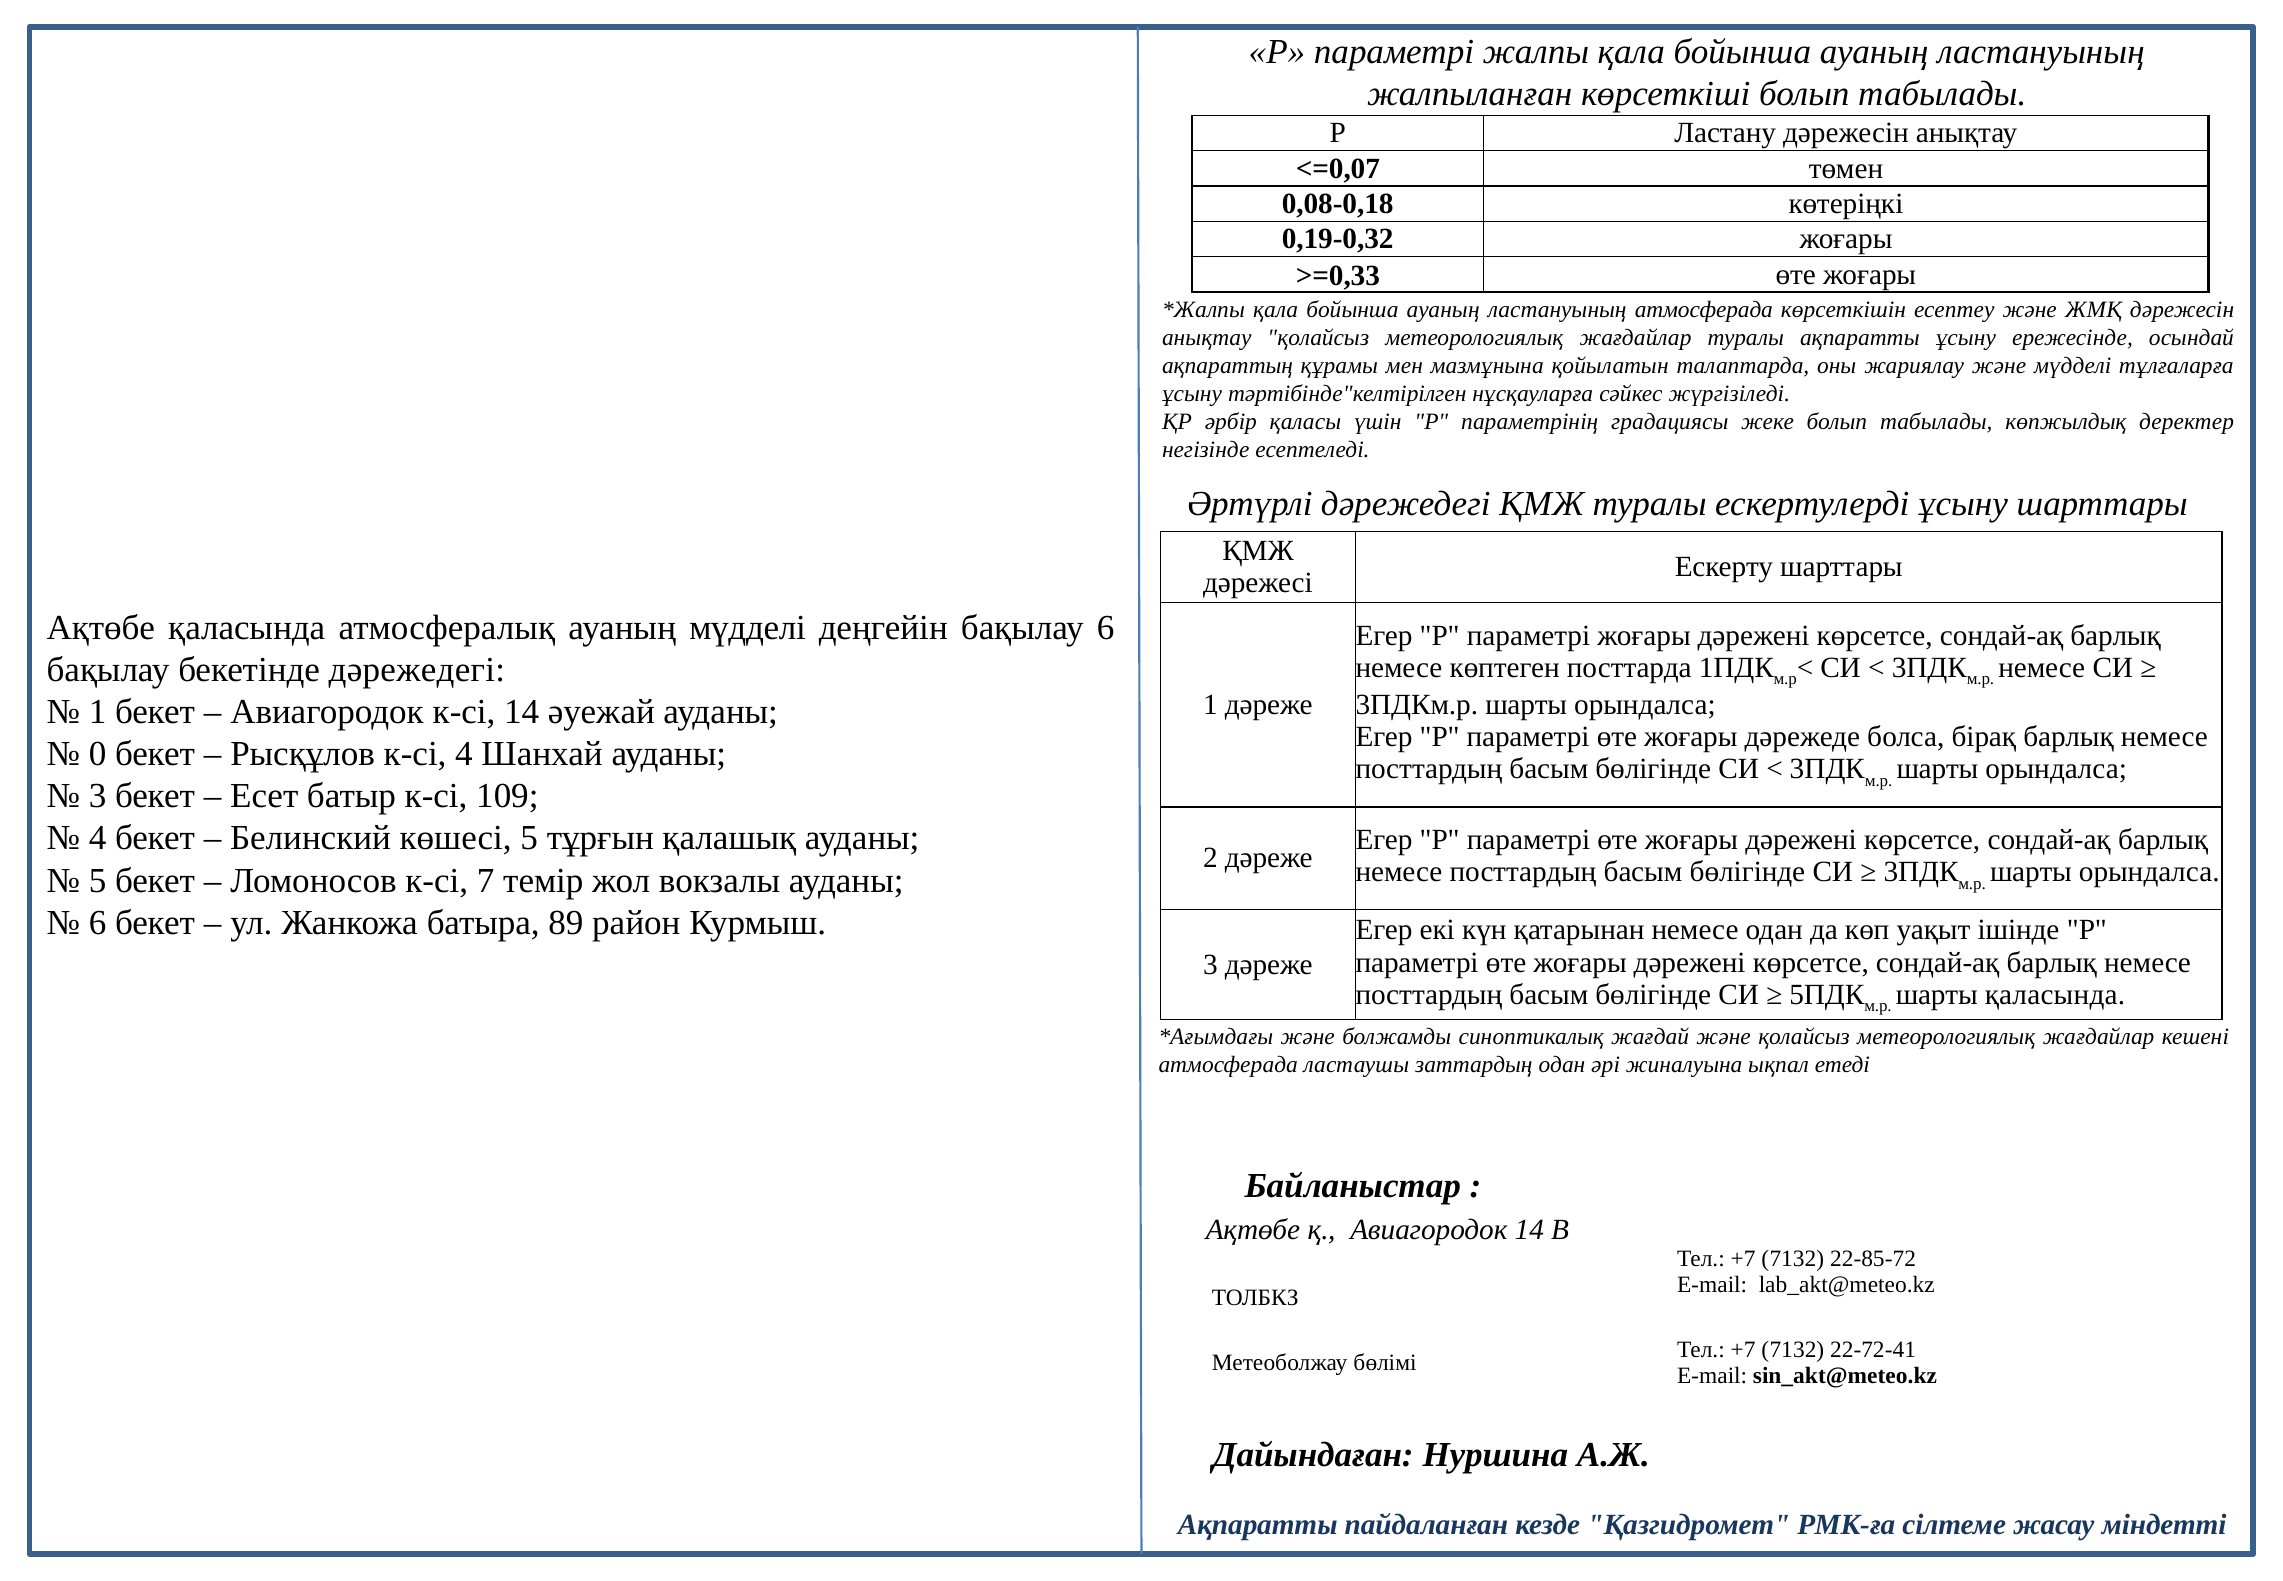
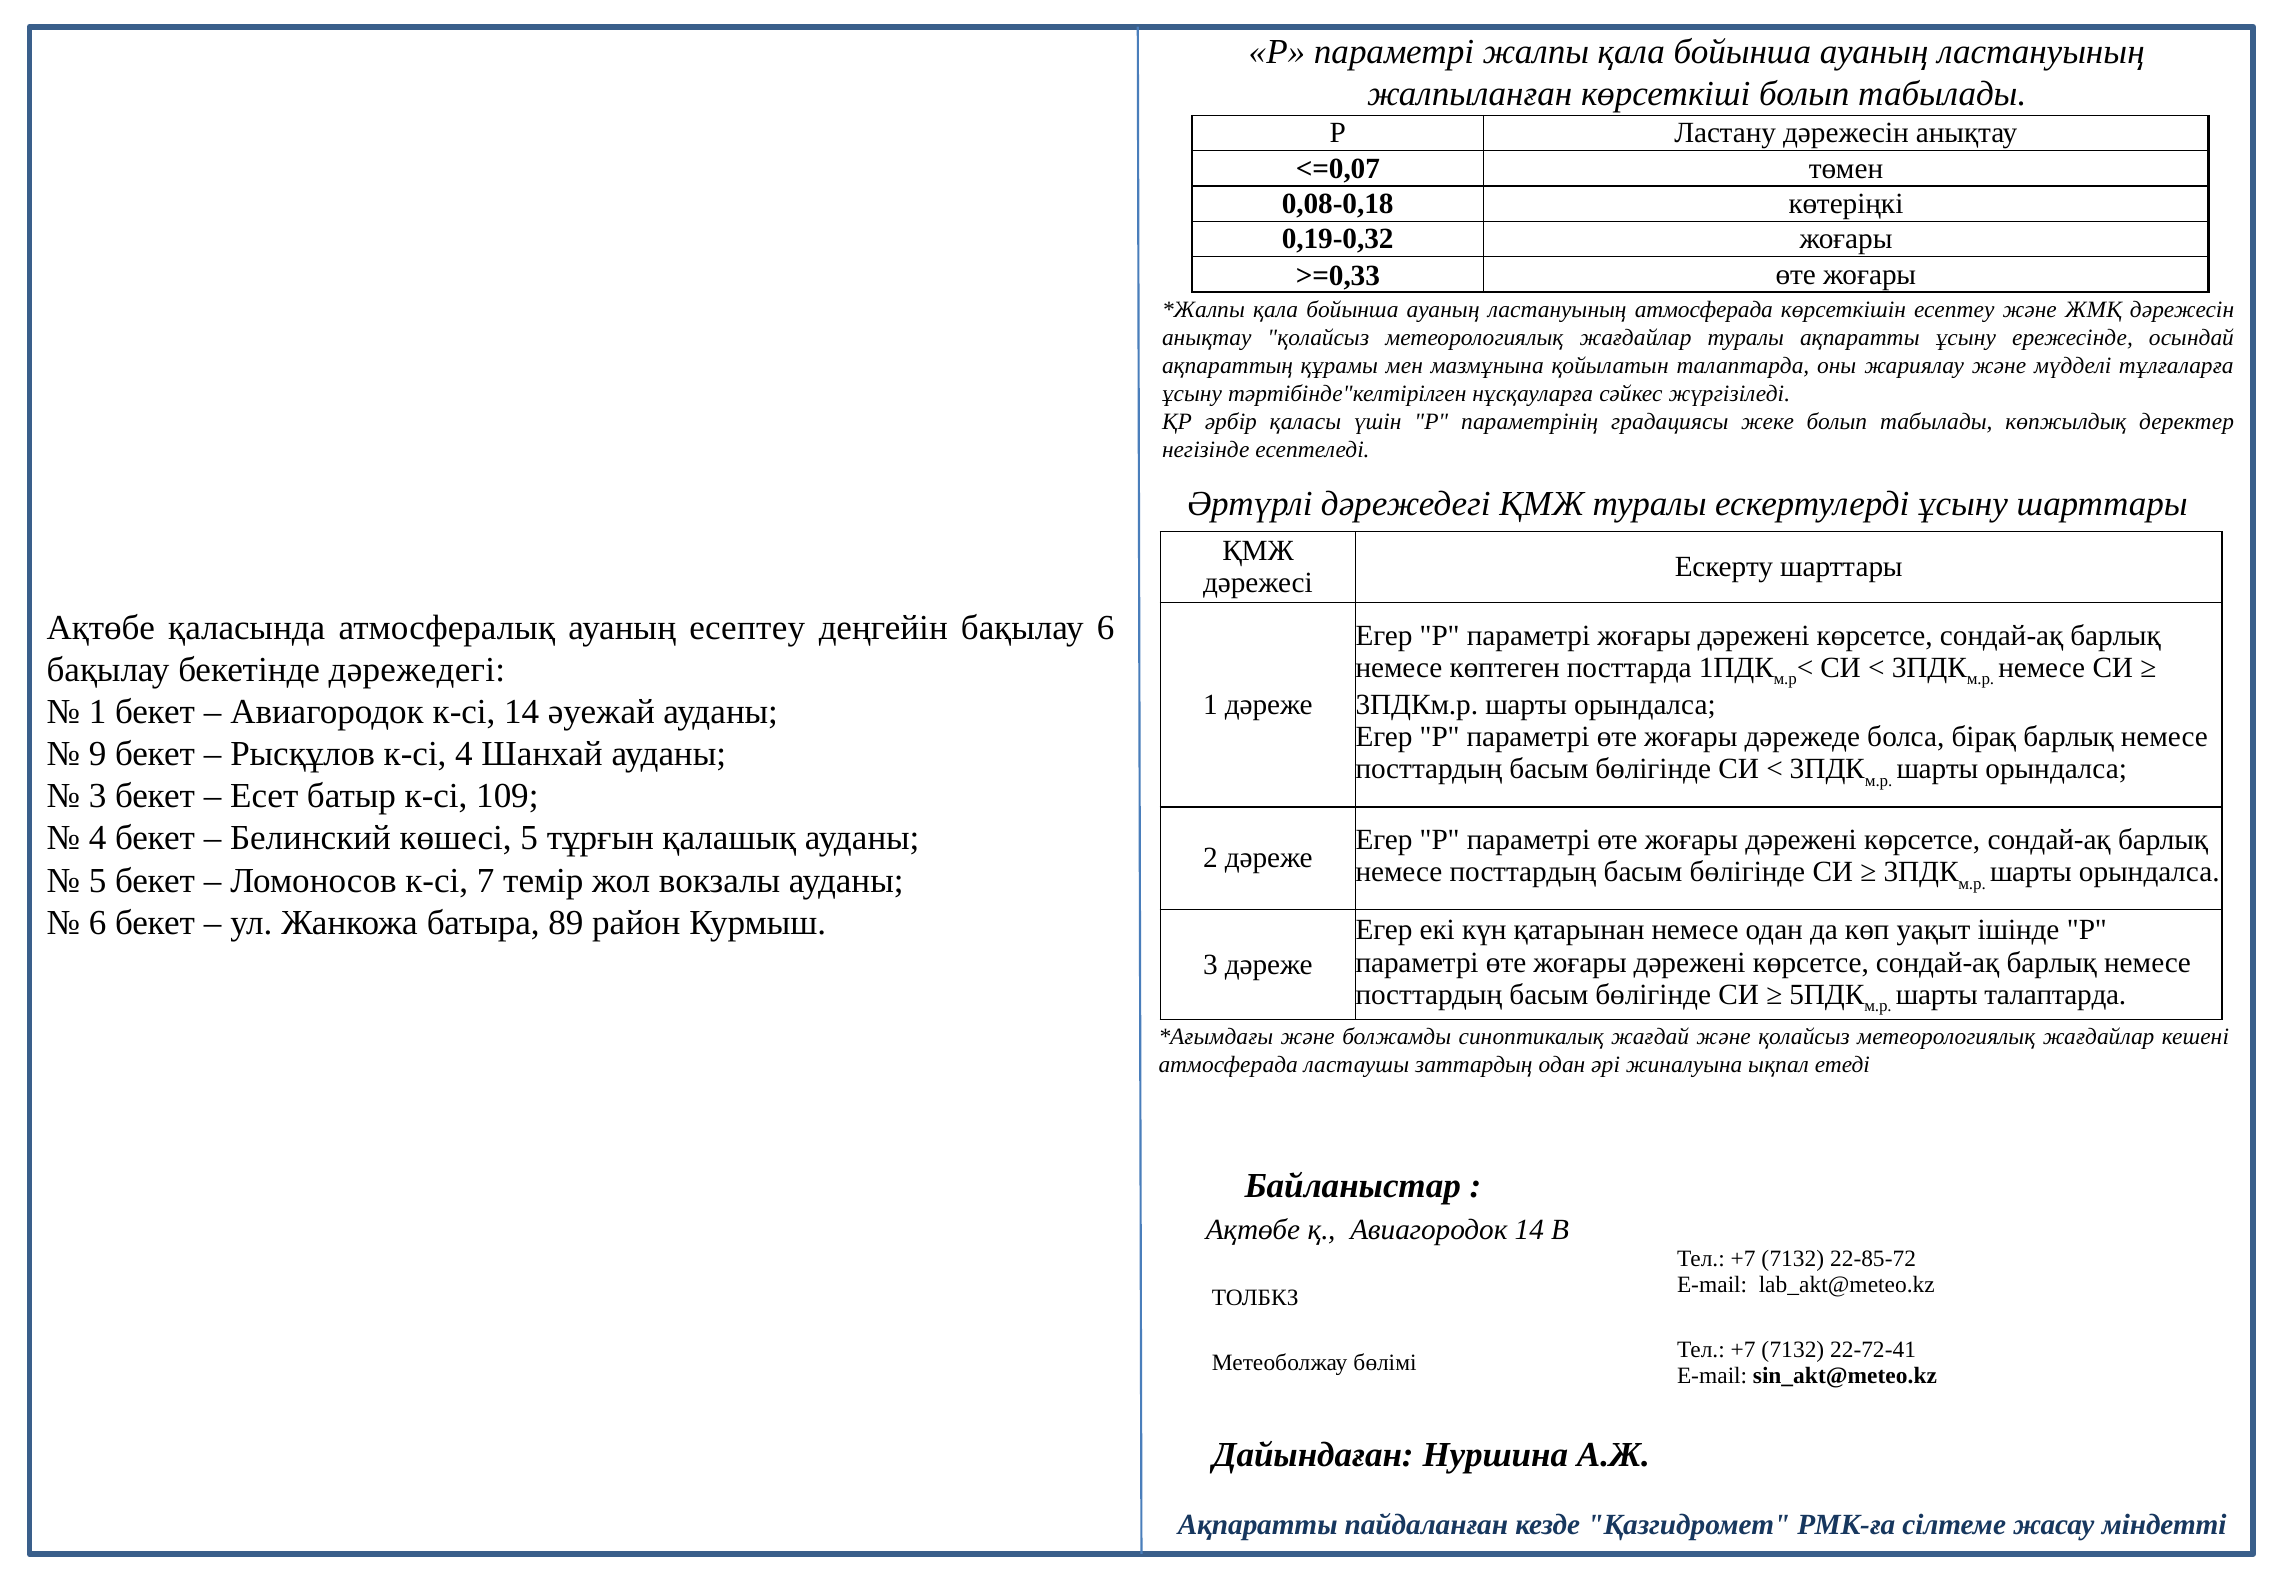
ауаның мүдделі: мүдделі -> есептеу (747, 627)
0: 0 -> 9 (98, 754)
шарты қаласында: қаласында -> талаптарда (2055, 994)
